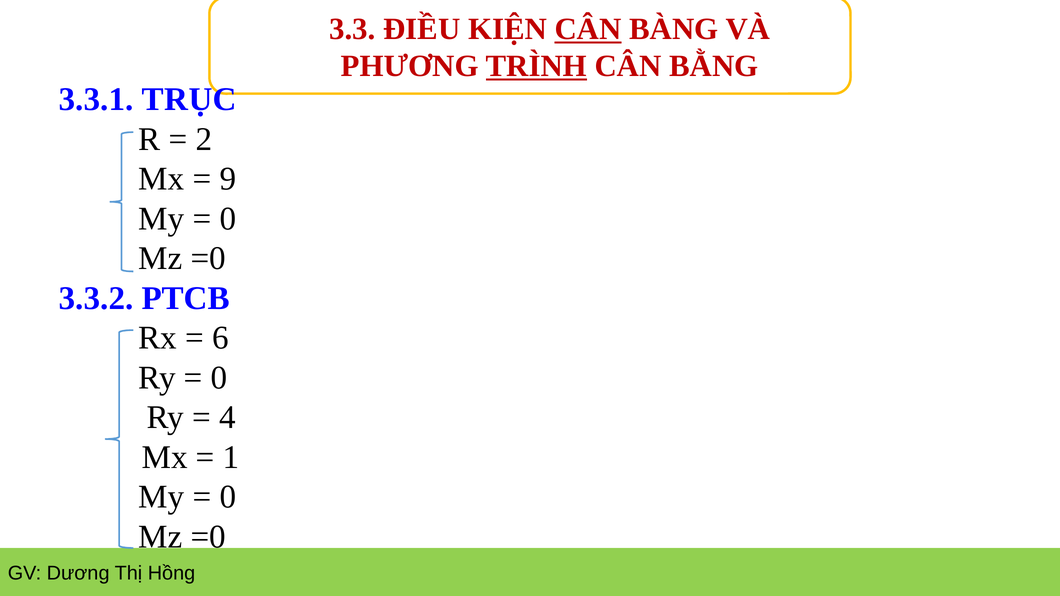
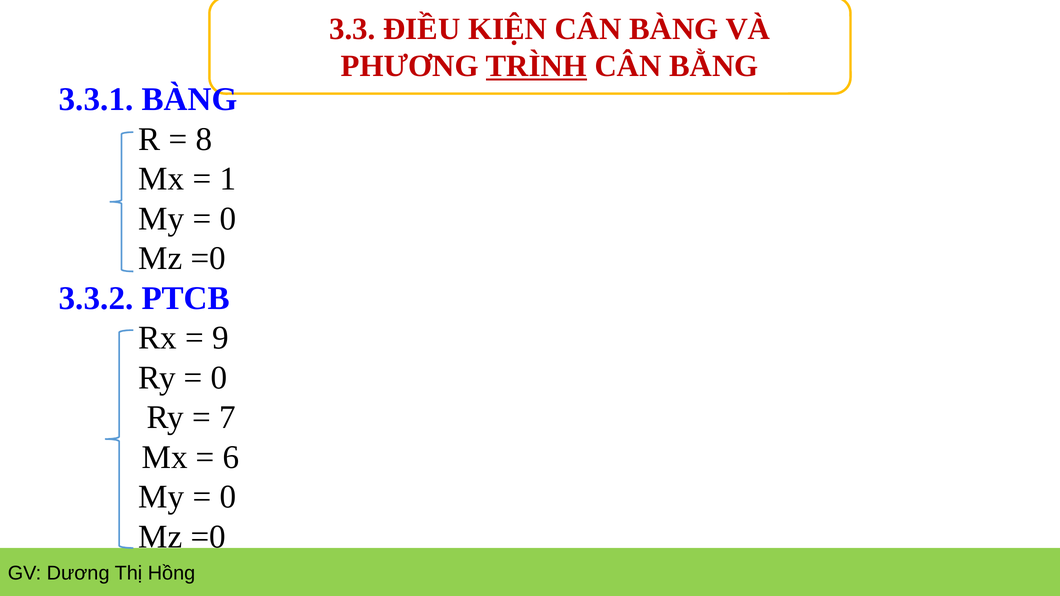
CÂN underline: present -> none (588, 29)
3.3.1 TRỤC: TRỤC -> BÀNG (189, 100)
2: 2 -> 8 (204, 139)
9: 9 -> 1 (228, 179)
6: 6 -> 9 (220, 338)
4: 4 -> 7 (227, 418)
1: 1 -> 6 (231, 457)
